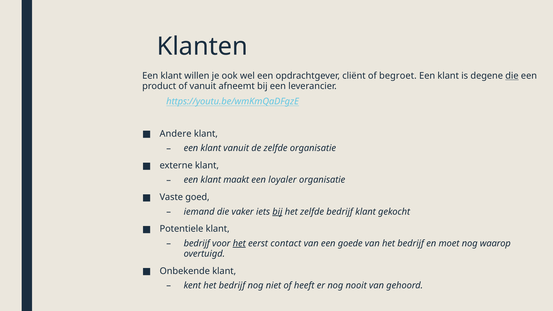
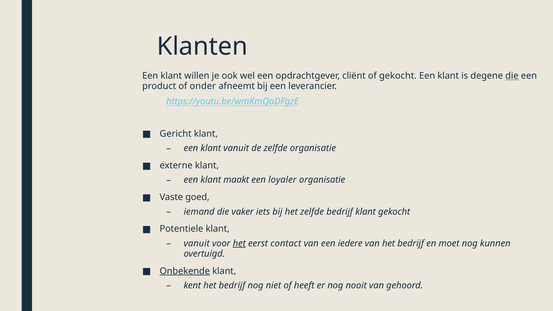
of begroet: begroet -> gekocht (398, 76)
of vanuit: vanuit -> onder (203, 86)
Andere: Andere -> Gericht (176, 134)
bij underline: present -> none (277, 212)
bedrijf: bedrijf -> vanuit (197, 243)
goede: goede -> iedere (350, 243)
waarop: waarop -> kunnen (495, 243)
Onbekende underline: none -> present (185, 271)
